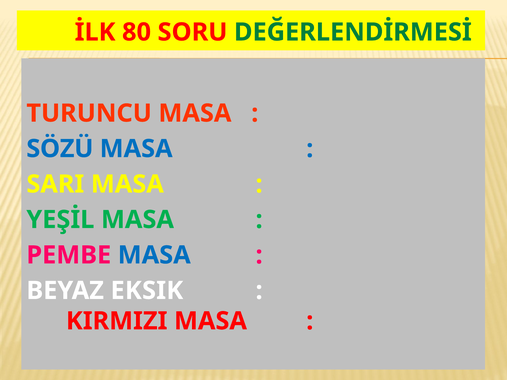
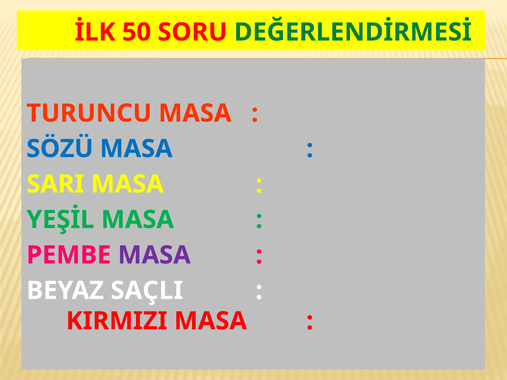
80: 80 -> 50 (137, 32)
MASA colour: blue -> purple (154, 255)
EKSIK: EKSIK -> SAÇLI (147, 291)
